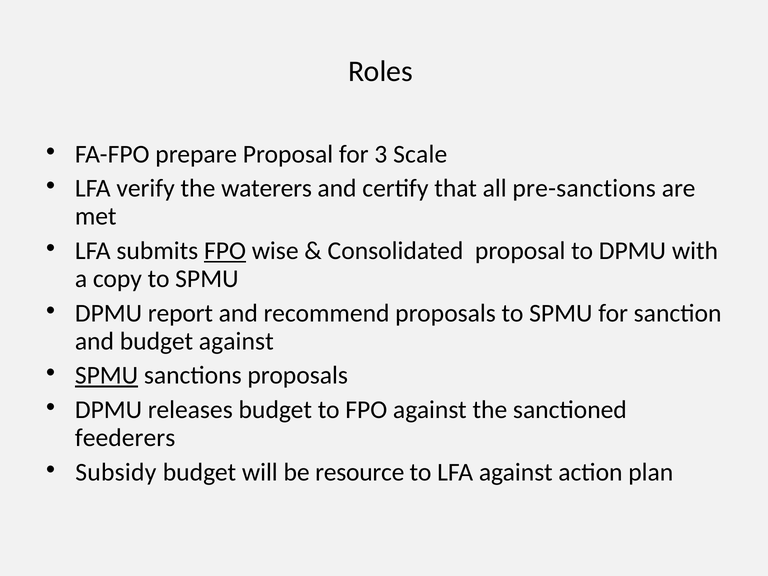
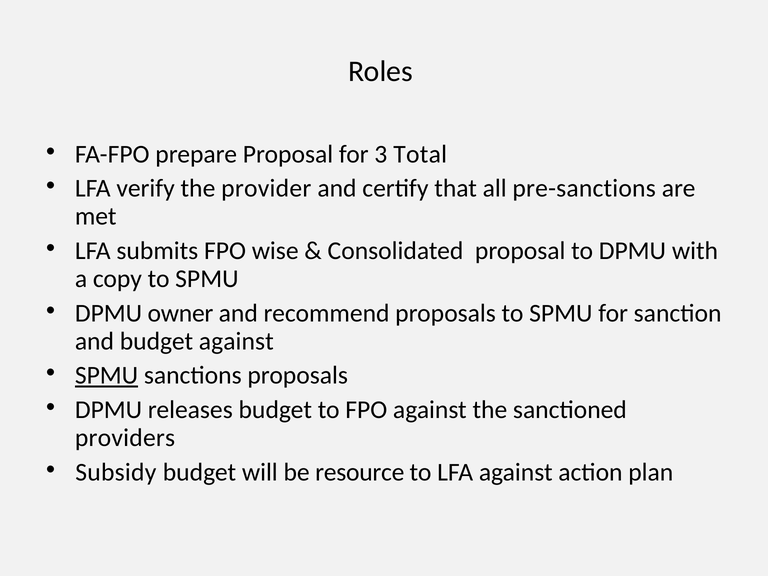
Scale: Scale -> Total (420, 154)
waterers: waterers -> provider (266, 188)
FPO underline: present -> none (225, 251)
report: report -> owner (180, 313)
feederers: feederers -> providers (125, 438)
